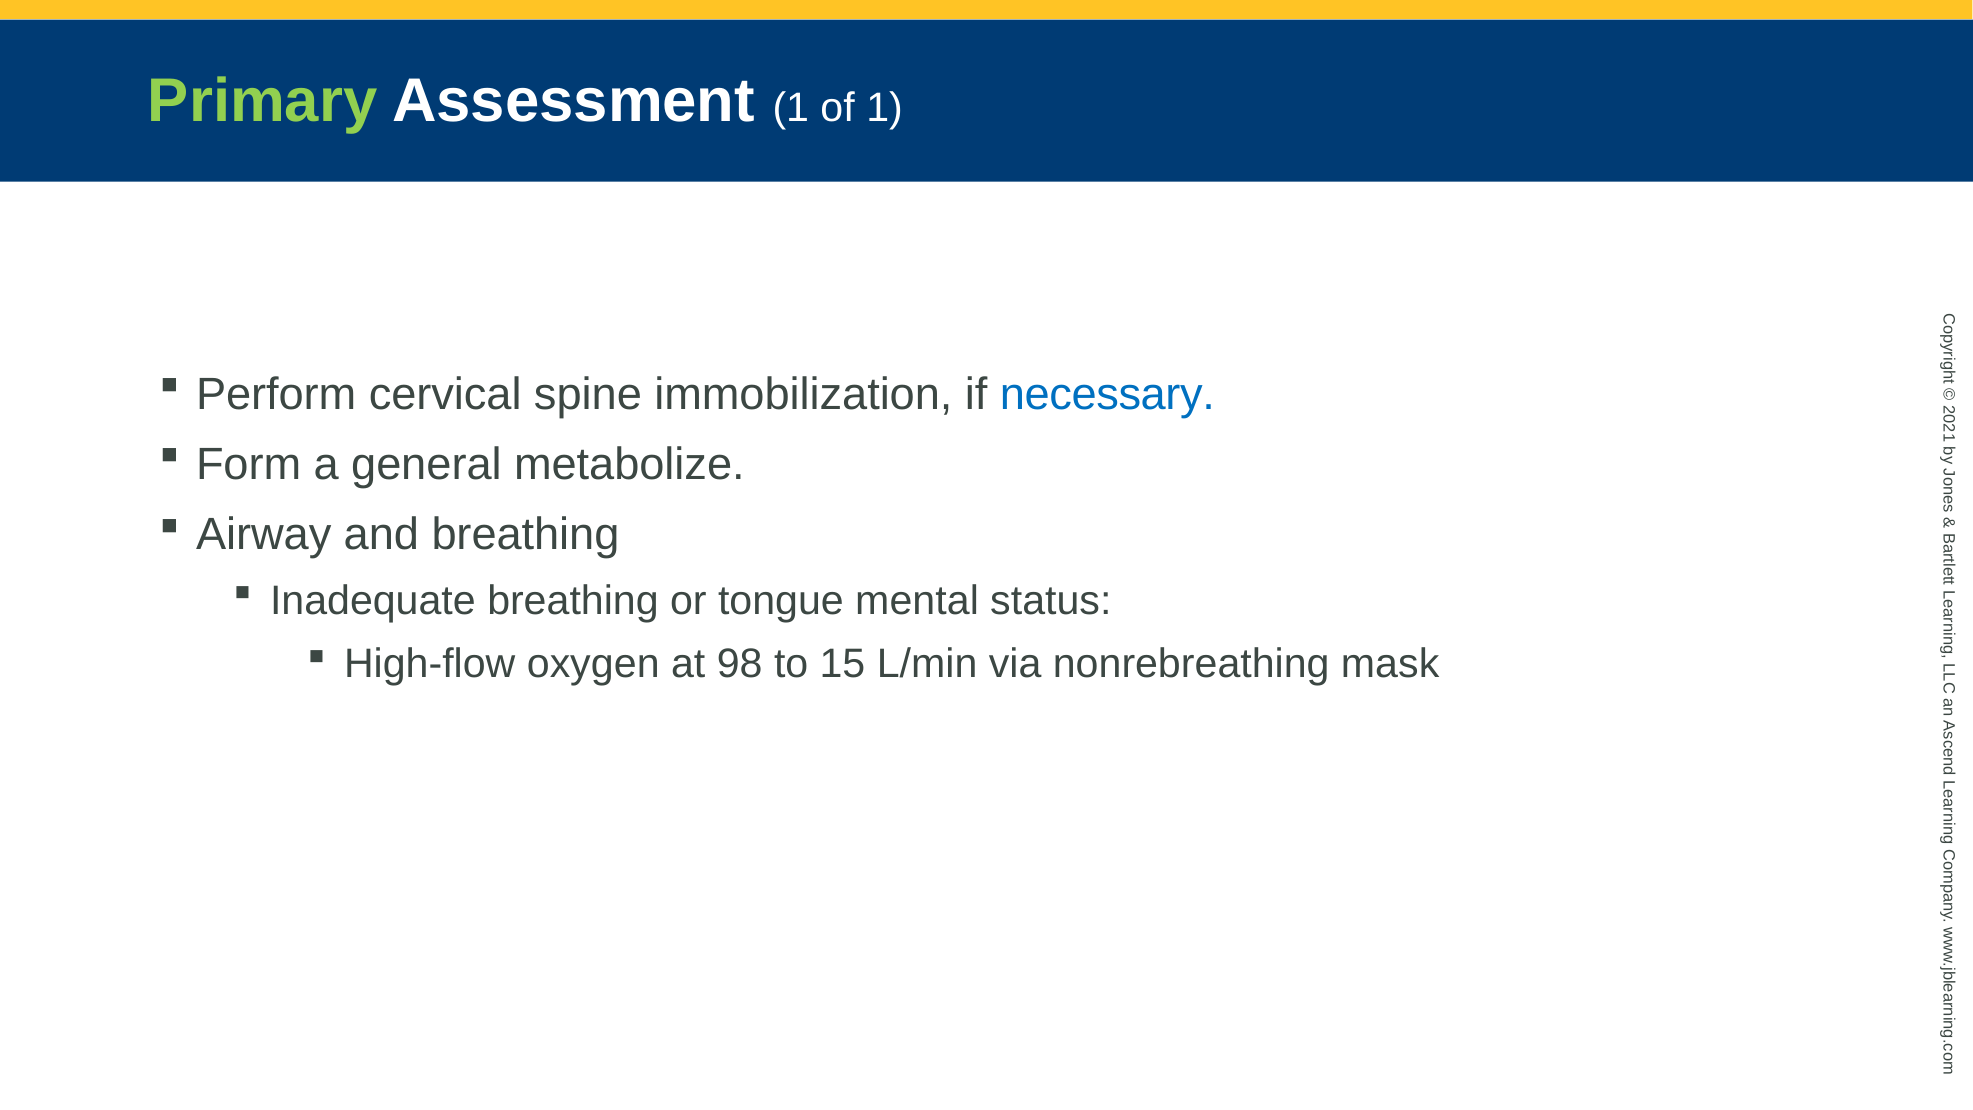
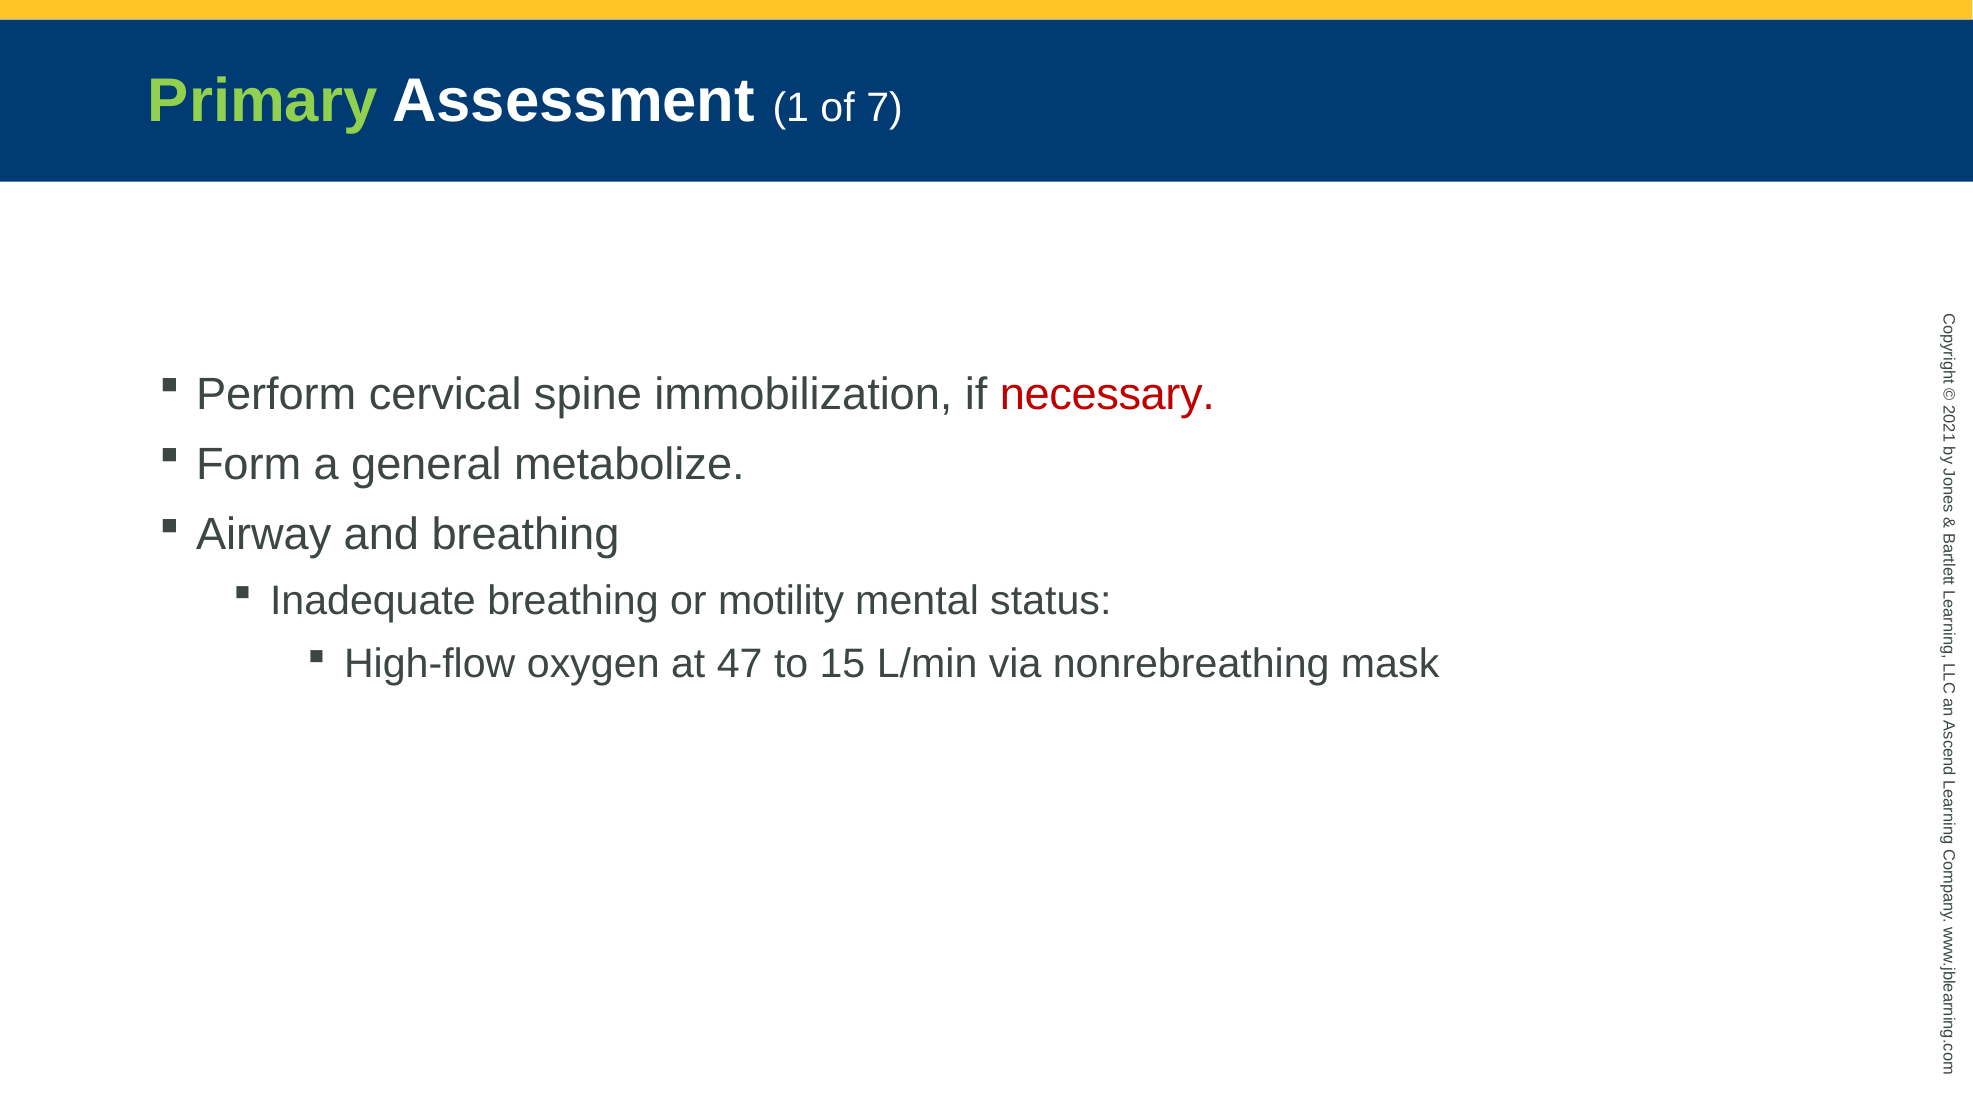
of 1: 1 -> 7 (885, 108)
necessary colour: blue -> red (1107, 394)
tongue: tongue -> motility (781, 600)
98: 98 -> 47 (740, 664)
